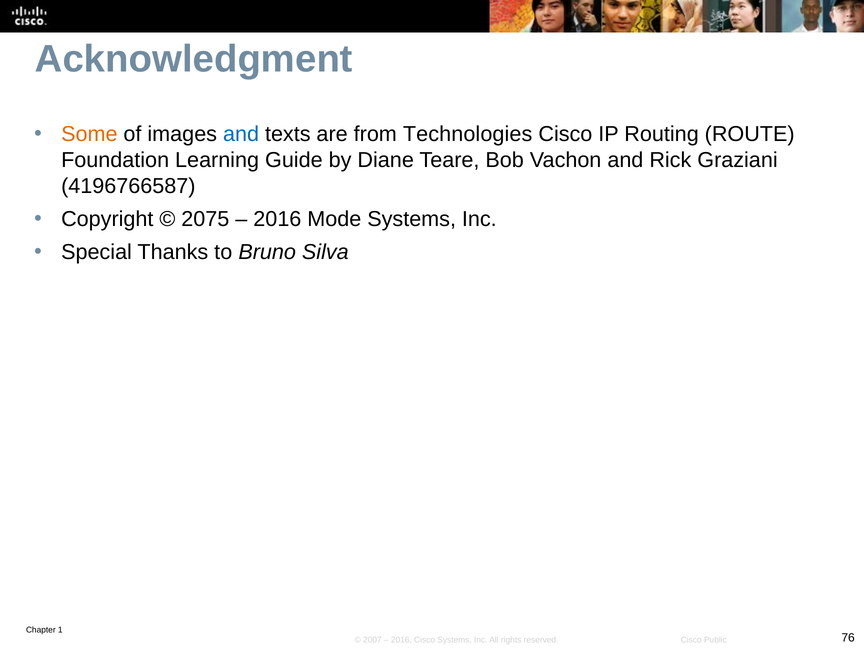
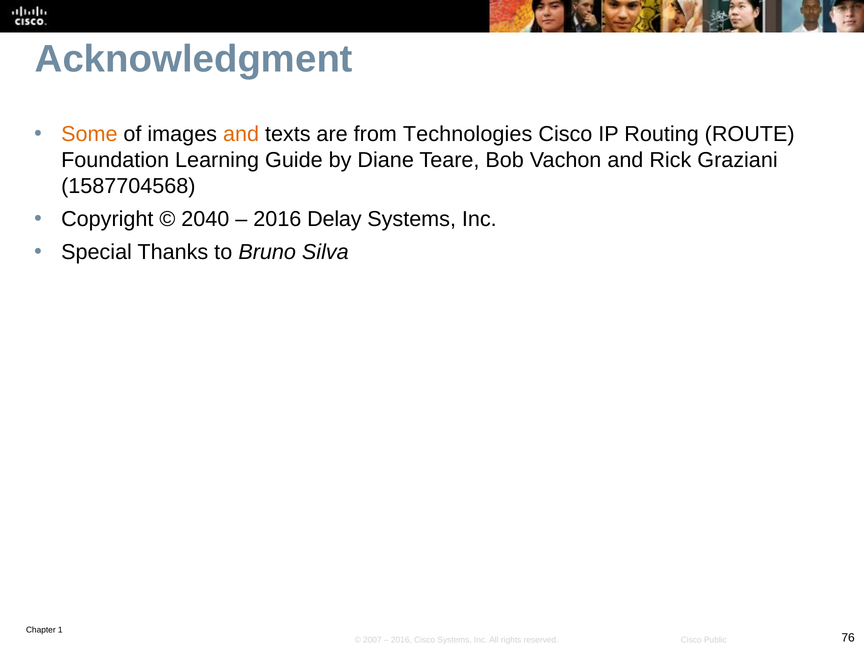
and colour: blue -> orange (241, 134)
4196766587: 4196766587 -> 1587704568 (128, 186)
2075: 2075 -> 2040 (205, 219)
Mode: Mode -> Delay (334, 219)
